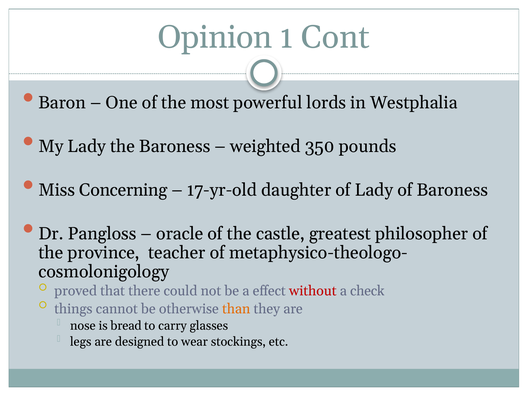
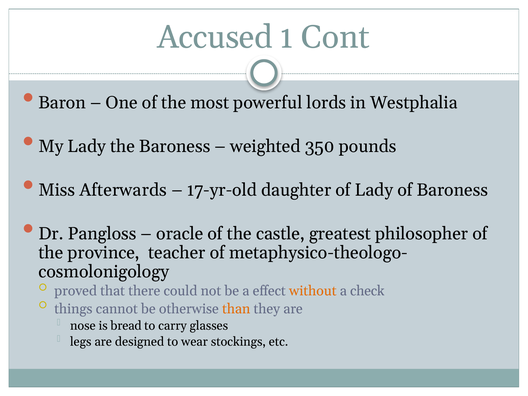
Opinion: Opinion -> Accused (215, 37)
Concerning: Concerning -> Afterwards (123, 190)
without colour: red -> orange (313, 291)
